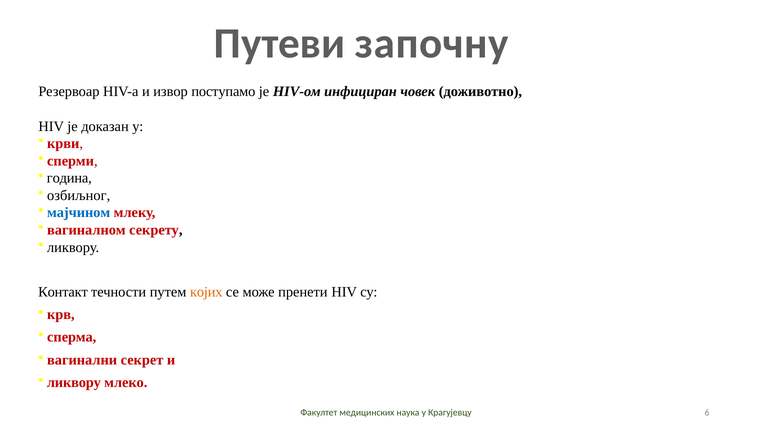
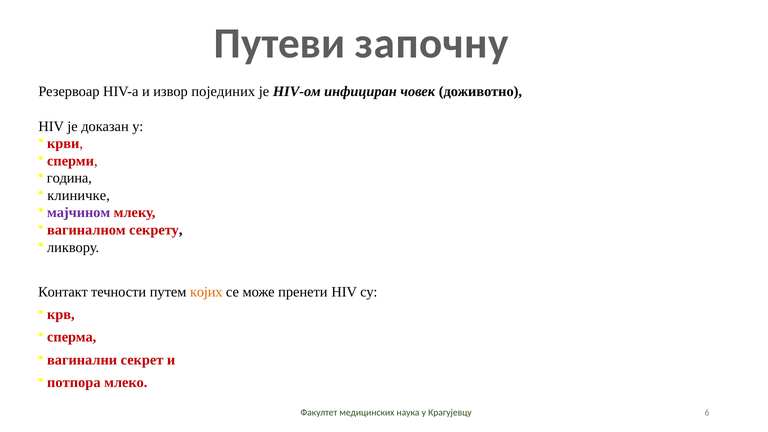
поступамо: поступамо -> појединих (223, 92)
озбиљног: озбиљног -> клиничке (79, 195)
мајчином colour: blue -> purple (79, 213)
ликвору: ликвору -> потпора (74, 383)
